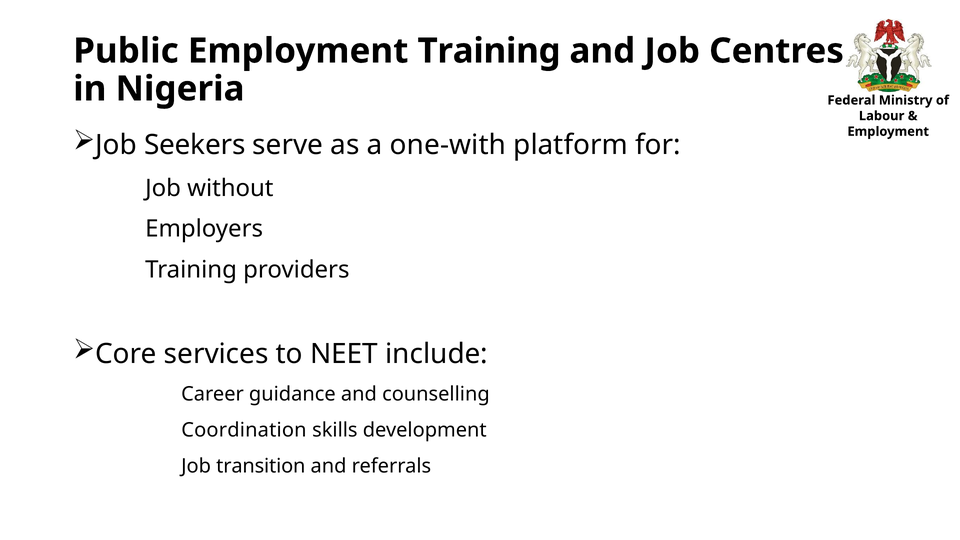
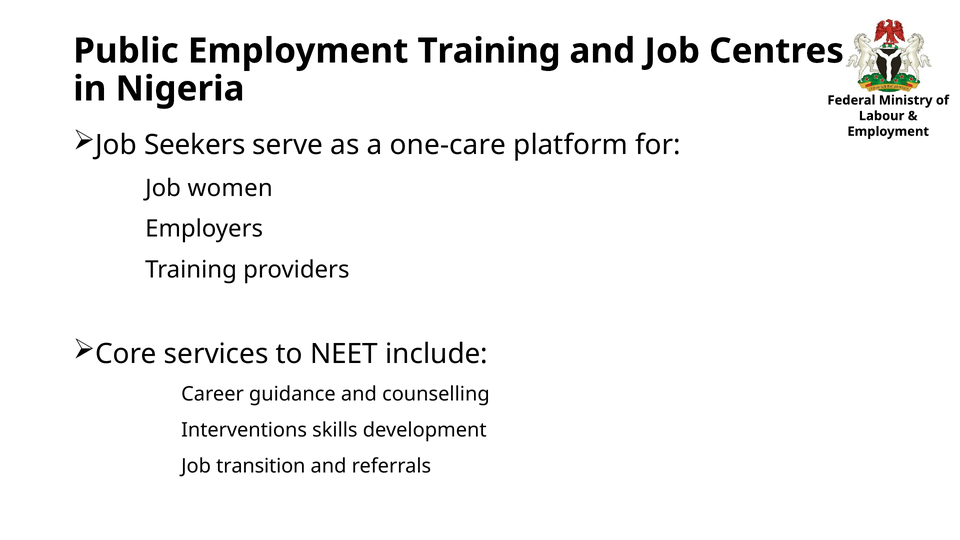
one-with: one-with -> one-care (448, 145)
without: without -> women (230, 188)
Coordination: Coordination -> Interventions (244, 430)
